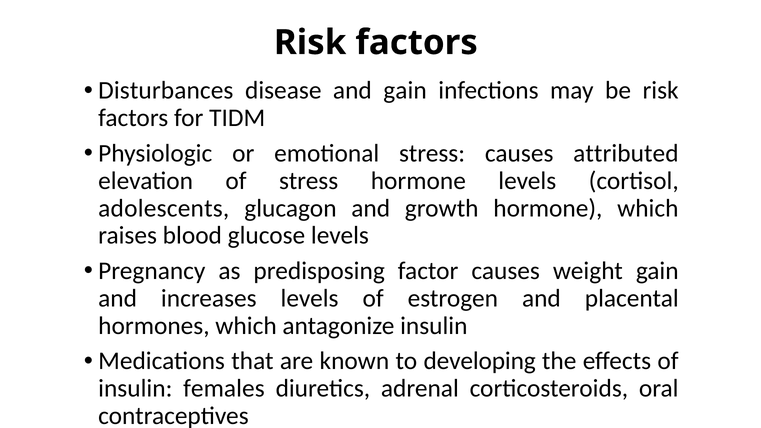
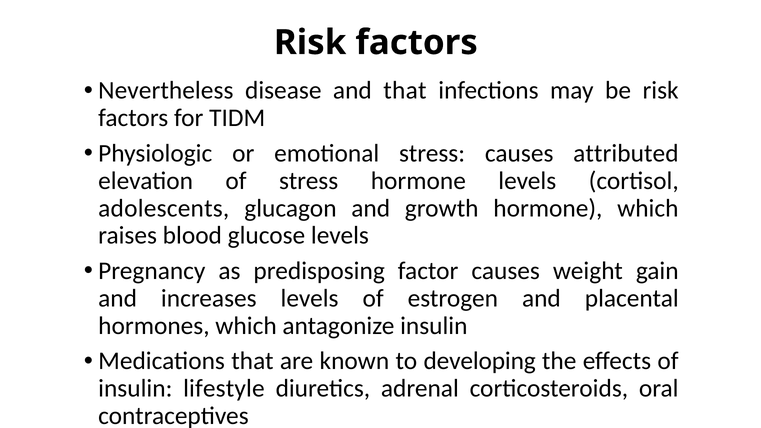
Disturbances: Disturbances -> Nevertheless (166, 91)
and gain: gain -> that (405, 91)
females: females -> lifestyle (224, 389)
